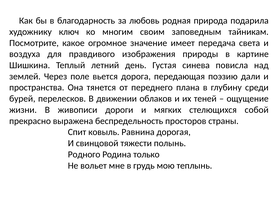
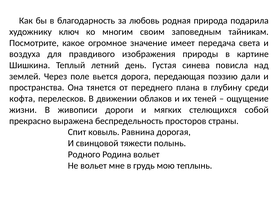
бурей: бурей -> кофта (22, 98)
Родина только: только -> вольет (146, 154)
